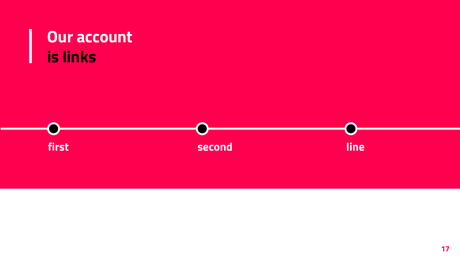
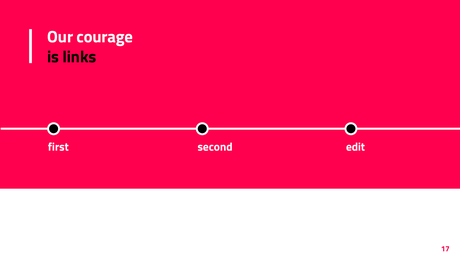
account: account -> courage (105, 37)
line: line -> edit (356, 147)
